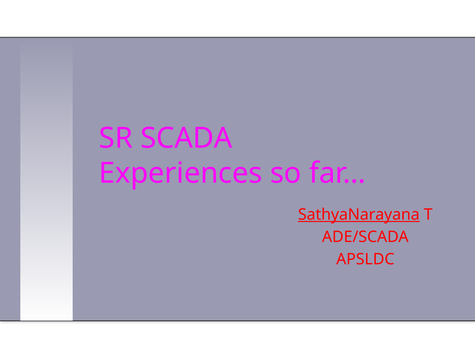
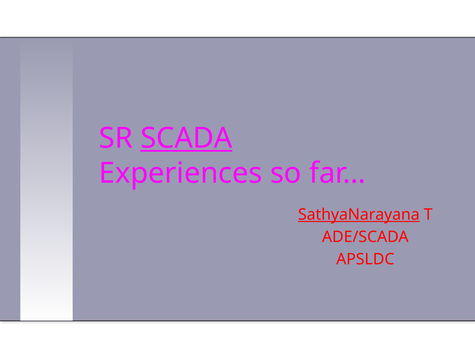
SCADA underline: none -> present (186, 138)
